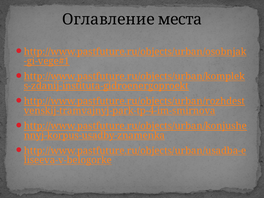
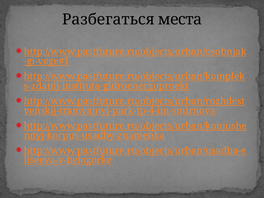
Оглавление: Оглавление -> Разбегаться (108, 19)
